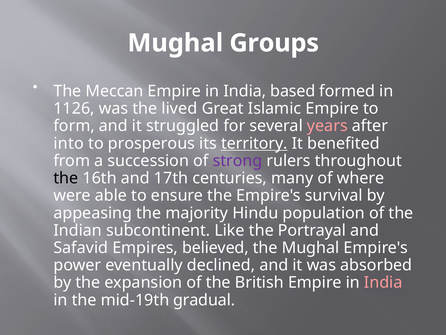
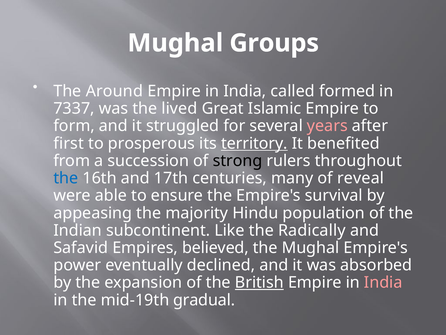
Meccan: Meccan -> Around (114, 91)
based: based -> called (293, 91)
1126: 1126 -> 7337 (74, 108)
into: into -> first (69, 143)
strong colour: purple -> black (237, 161)
the colour: black -> blue (66, 178)
where: where -> reveal (361, 178)
Portrayal: Portrayal -> Radically (312, 230)
British underline: none -> present (259, 282)
